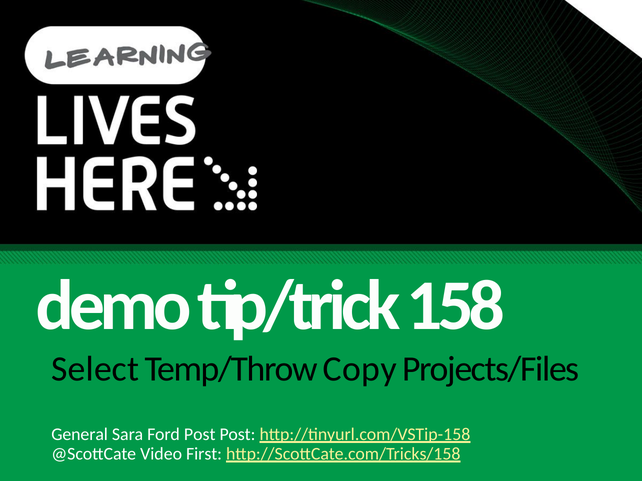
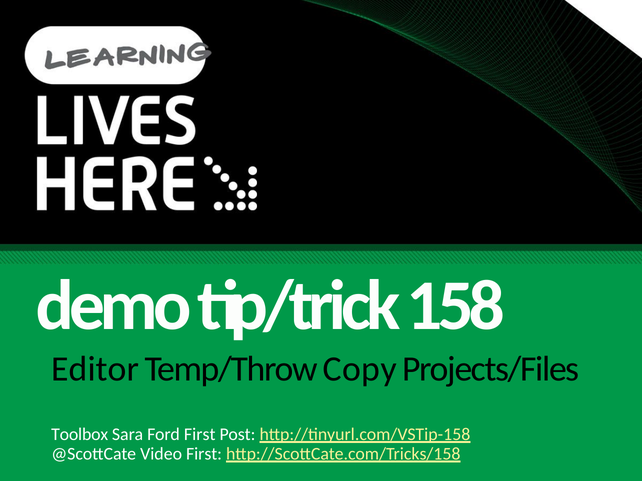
Select: Select -> Editor (95, 370)
General: General -> Toolbox (80, 435)
Ford Post: Post -> First (200, 435)
